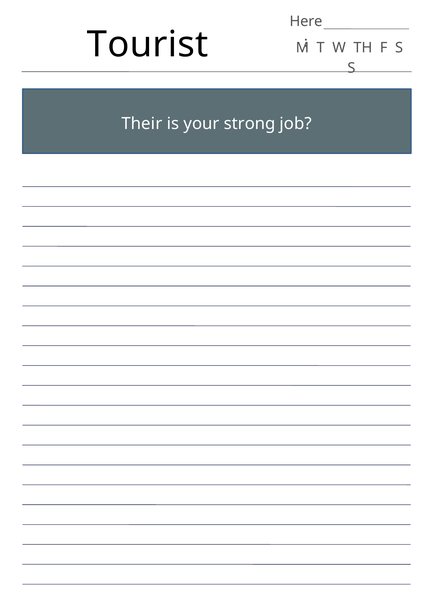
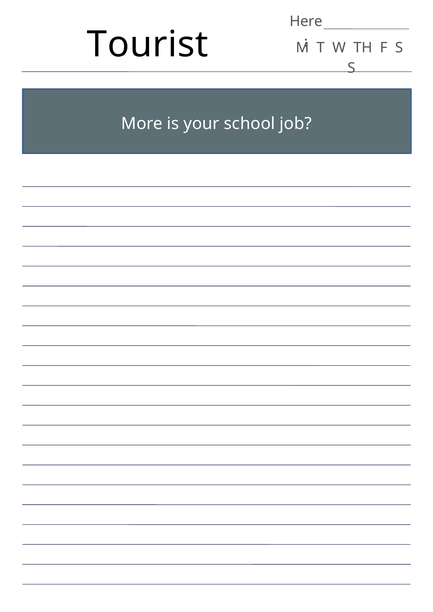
Their: Their -> More (142, 124)
strong: strong -> school (250, 124)
